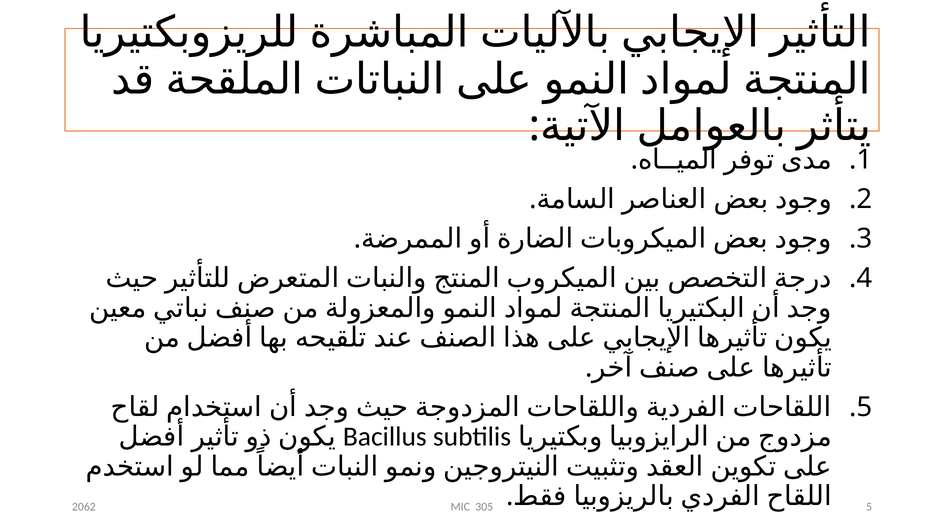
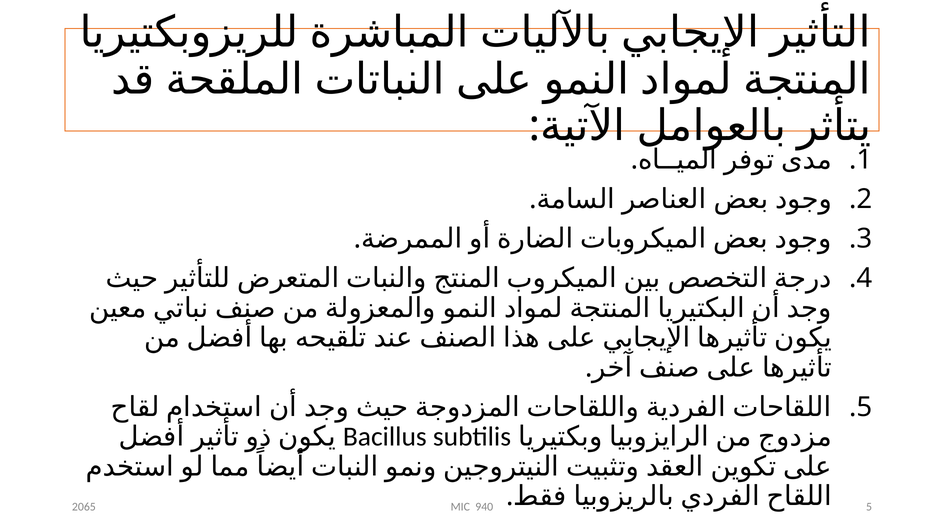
305: 305 -> 940 (484, 507)
2062: 2062 -> 2065 (84, 507)
